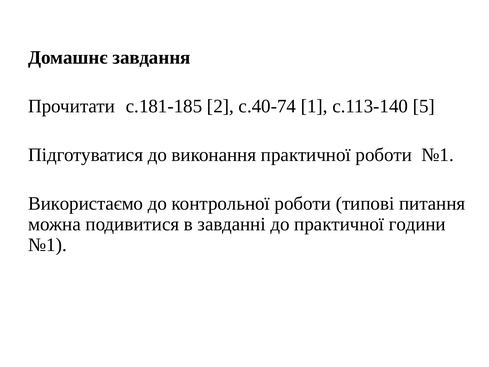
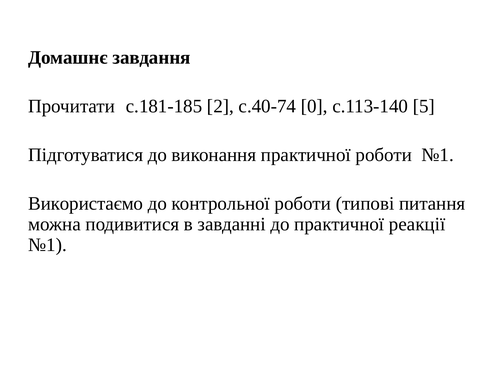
1: 1 -> 0 (314, 106)
години: години -> реакції (417, 224)
